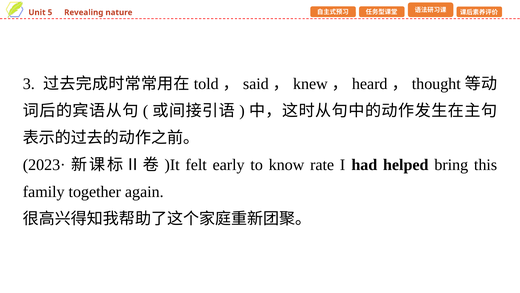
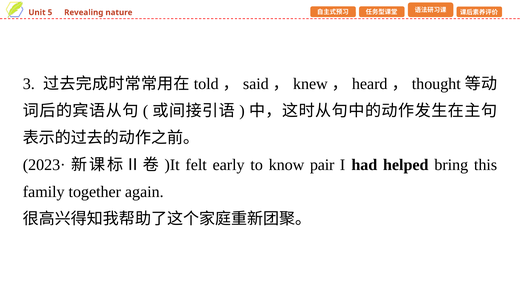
rate: rate -> pair (322, 165)
